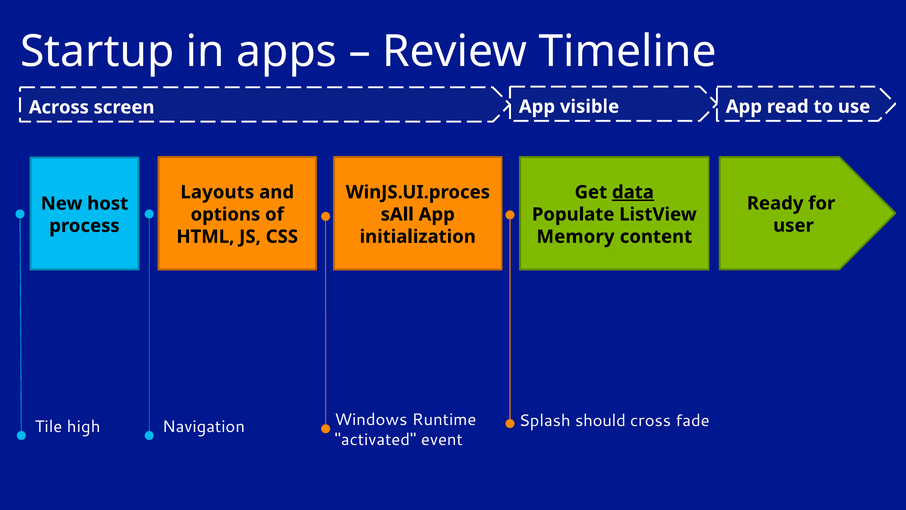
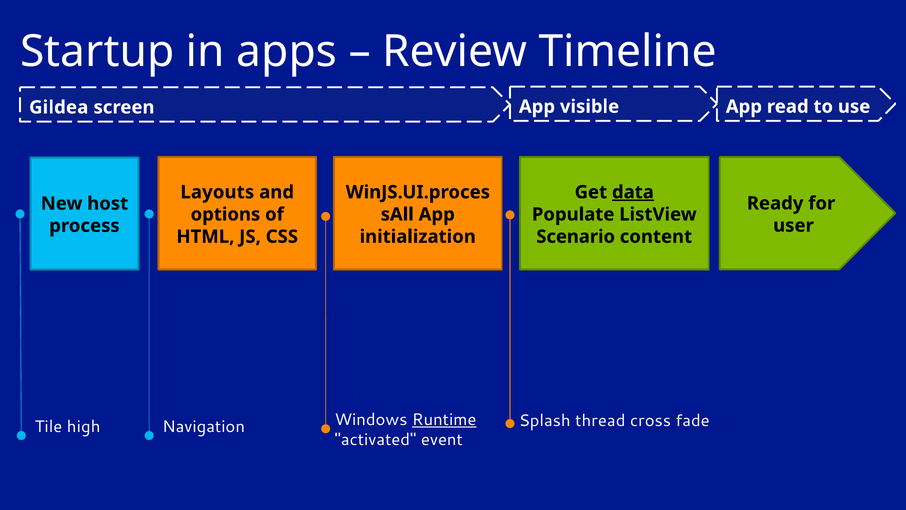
Across: Across -> Gildea (59, 107)
Memory: Memory -> Scenario (576, 236)
should: should -> thread (600, 420)
Runtime underline: none -> present (444, 420)
